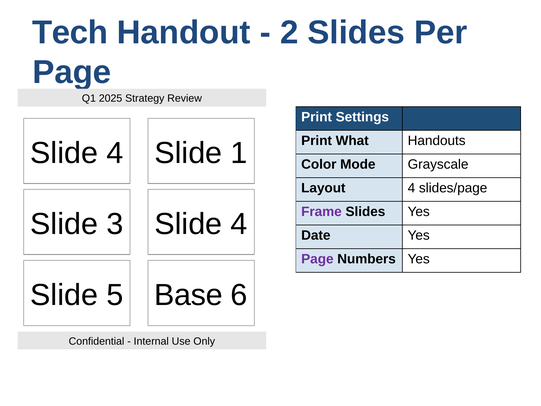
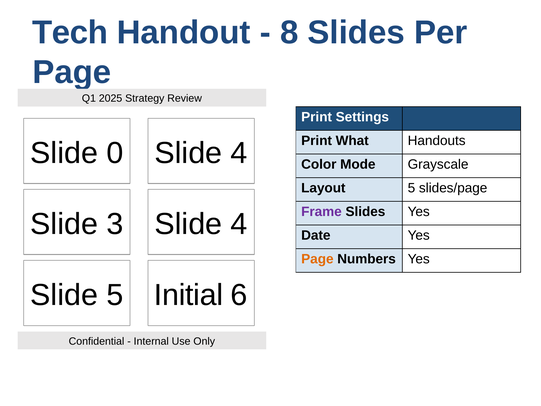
2: 2 -> 8 (289, 33)
4: 4 -> 0 (115, 153)
1: 1 -> 4 (239, 153)
Layout 4: 4 -> 5 (411, 188)
Page colour: purple -> orange (317, 259)
Base: Base -> Initial (189, 295)
